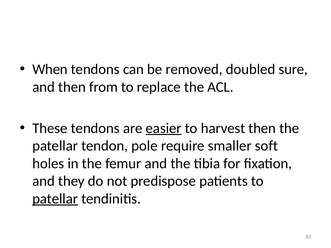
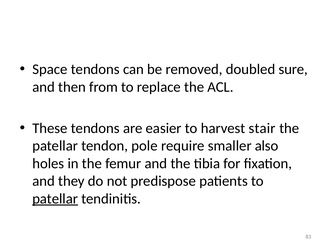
When: When -> Space (50, 69)
easier underline: present -> none (164, 128)
harvest then: then -> stair (262, 128)
soft: soft -> also (267, 146)
